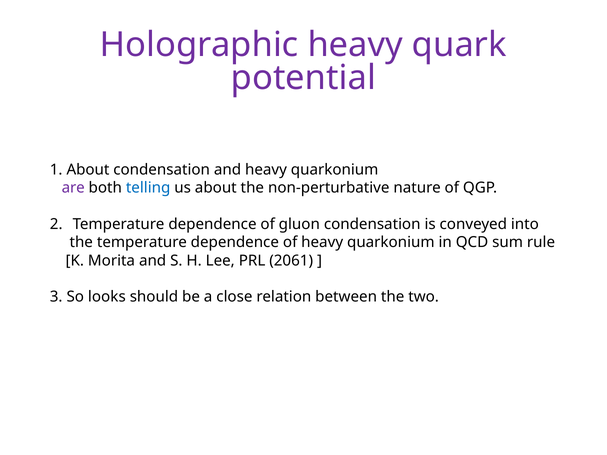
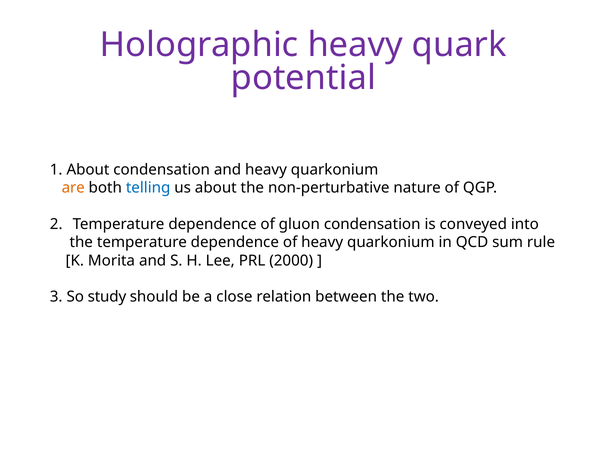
are colour: purple -> orange (73, 188)
2061: 2061 -> 2000 (291, 261)
looks: looks -> study (107, 297)
